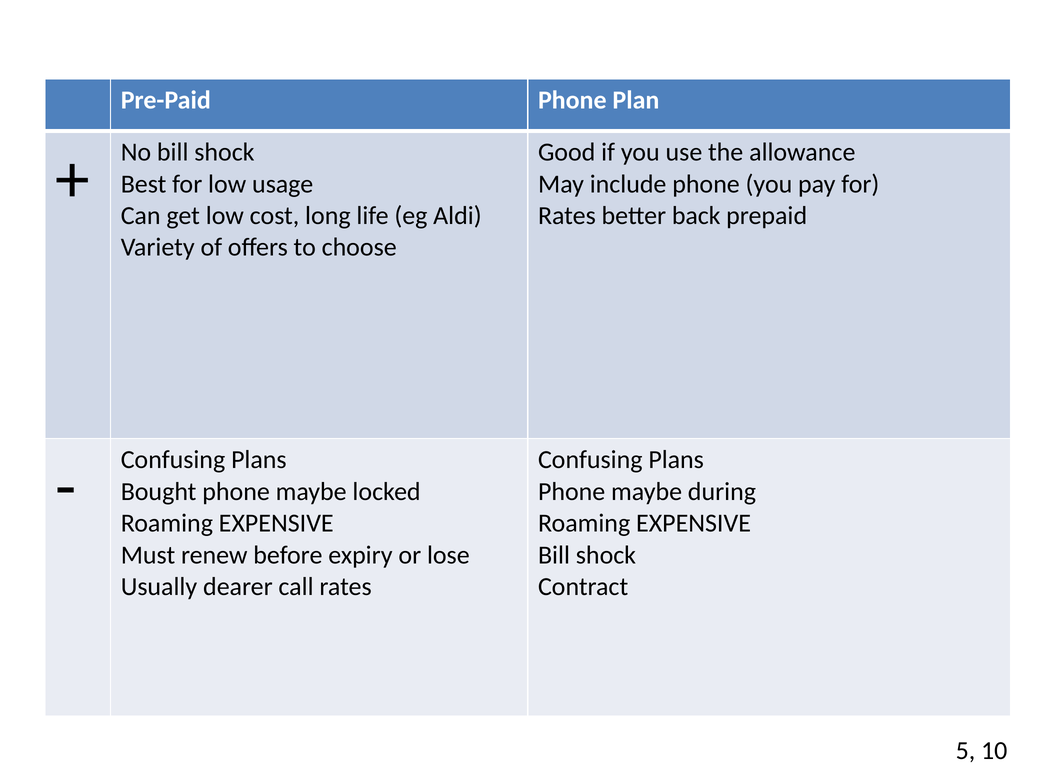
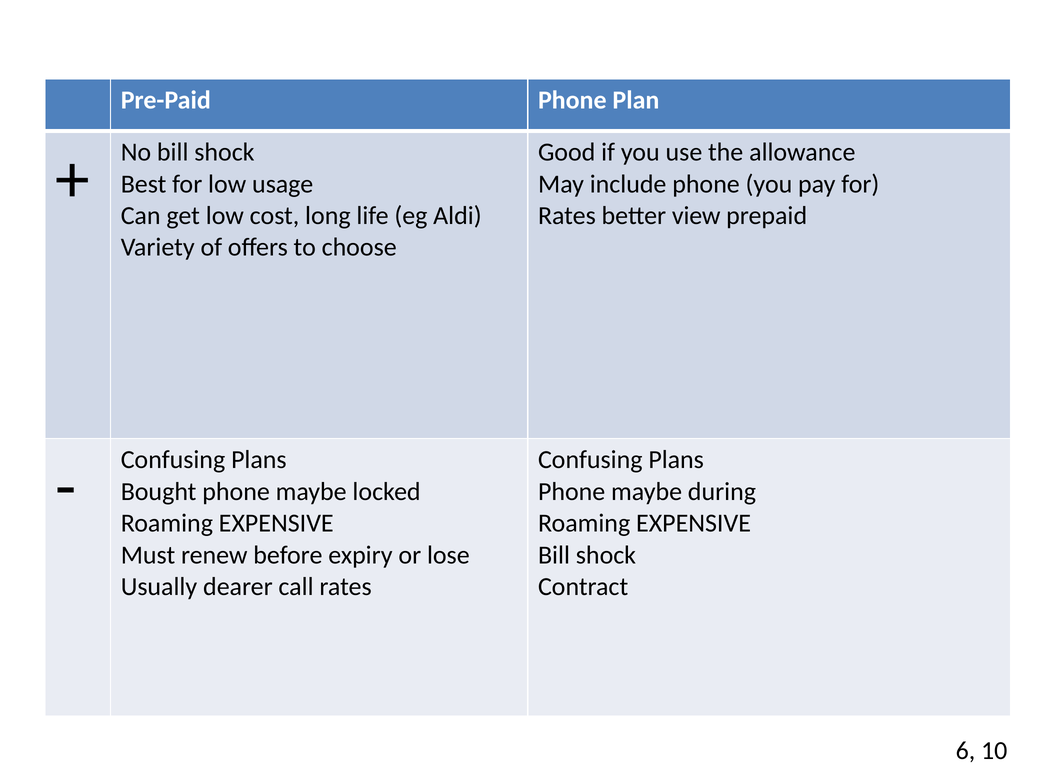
back: back -> view (696, 216)
5: 5 -> 6 (965, 751)
